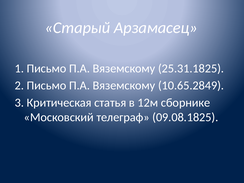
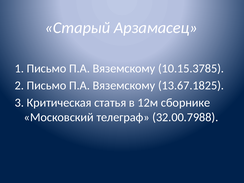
25.31.1825: 25.31.1825 -> 10.15.3785 (191, 68)
10.65.2849: 10.65.2849 -> 13.67.1825 (191, 86)
09.08.1825: 09.08.1825 -> 32.00.7988 (185, 117)
